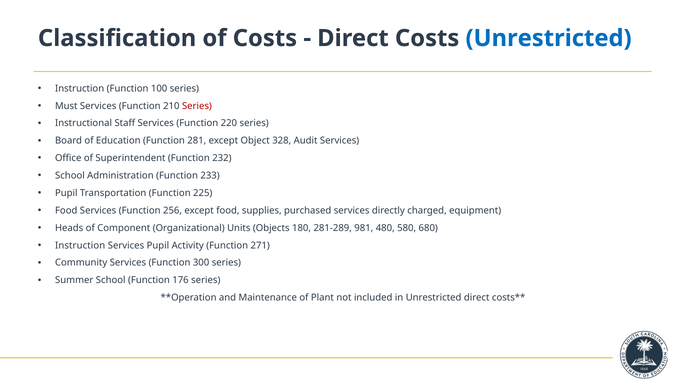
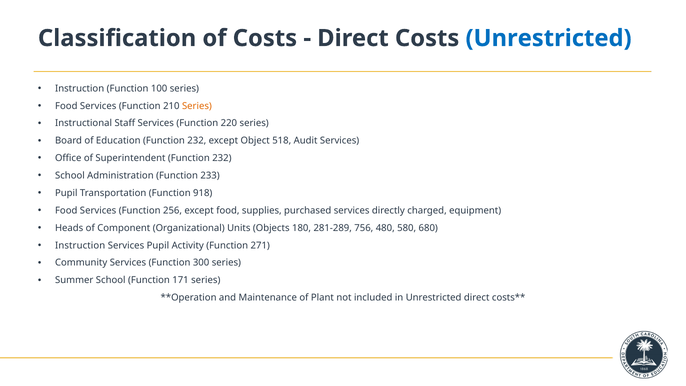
Must: Must -> Food (66, 106)
Series colour: red -> orange (197, 106)
Education Function 281: 281 -> 232 (197, 141)
328: 328 -> 518 (282, 141)
225: 225 -> 918 (203, 193)
981: 981 -> 756 (364, 228)
176: 176 -> 171 (181, 280)
